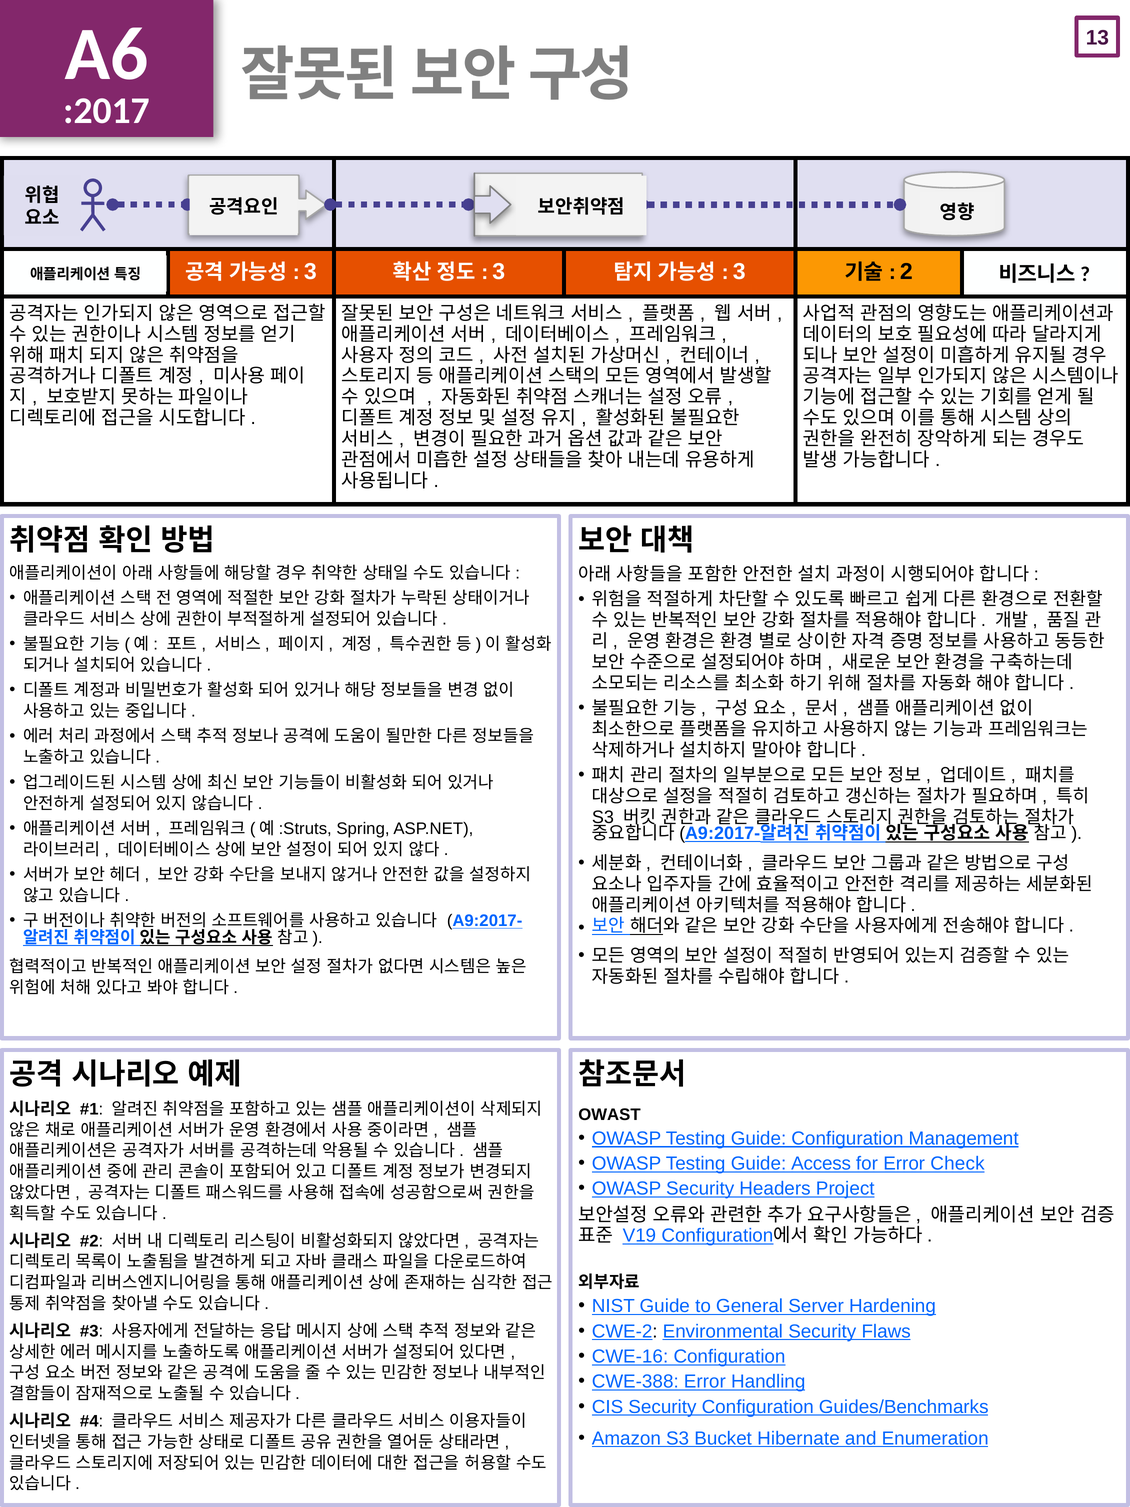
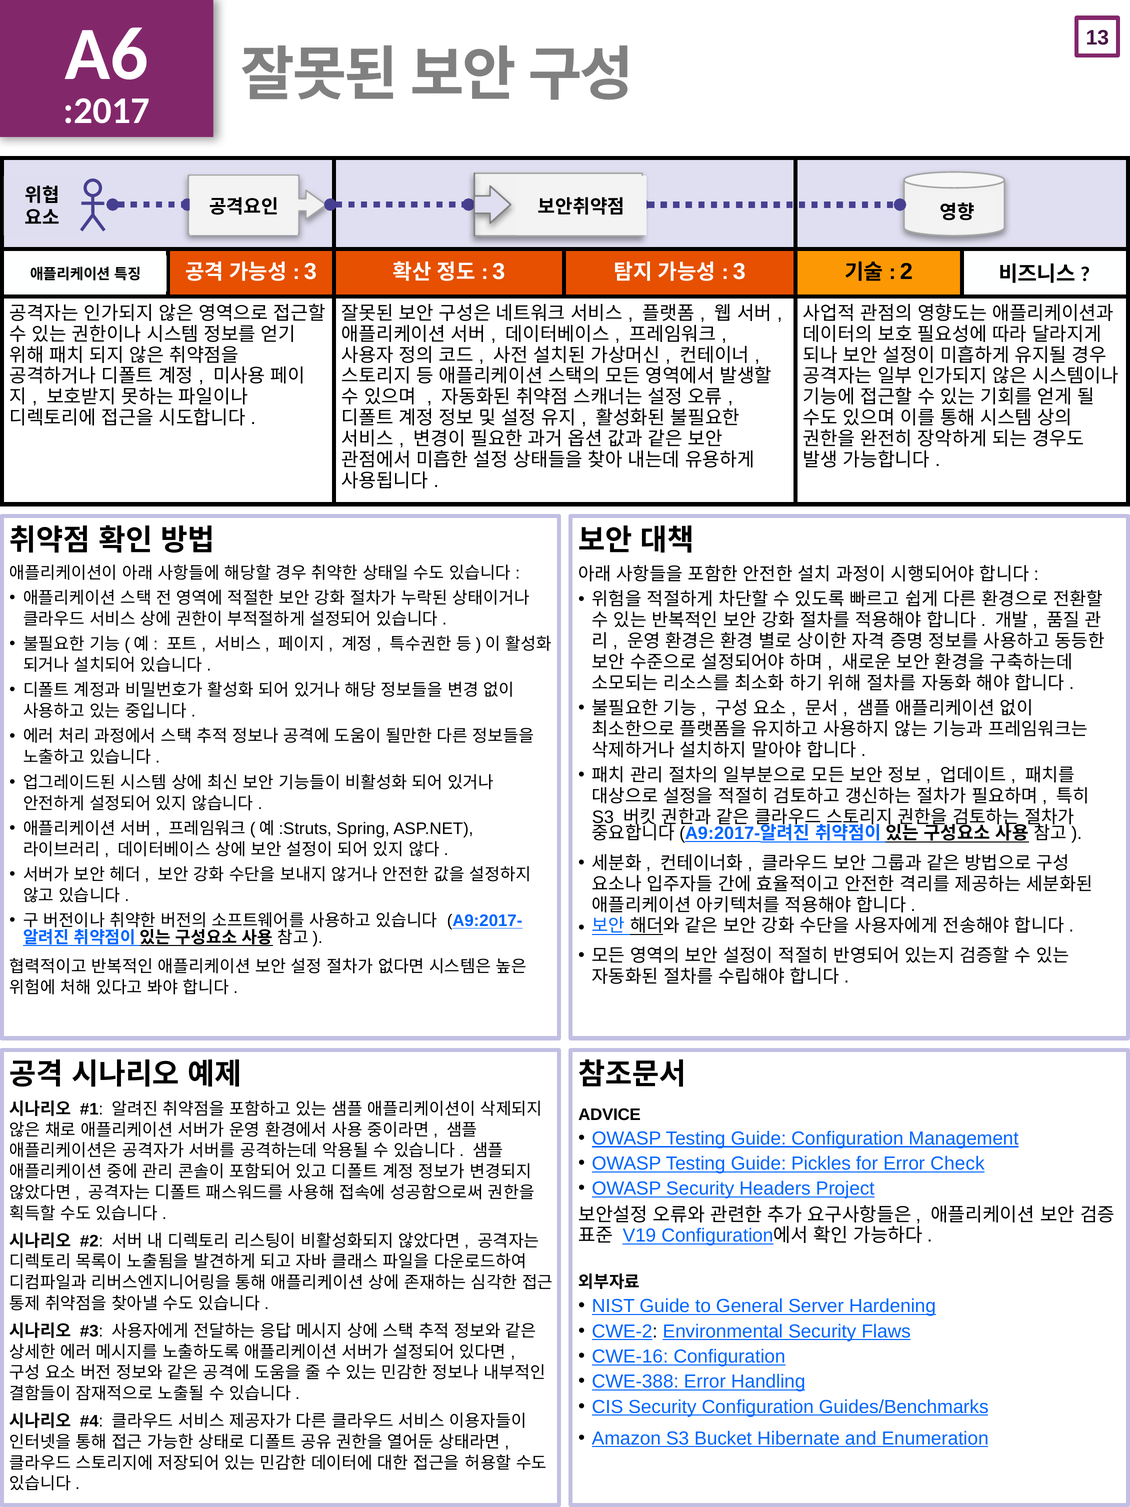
OWAST: OWAST -> ADVICE (610, 1114)
Access: Access -> Pickles (821, 1163)
